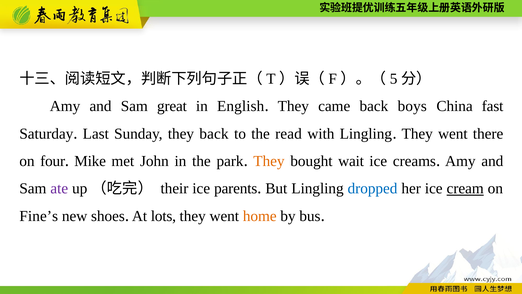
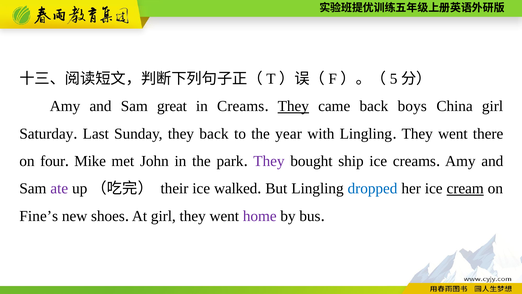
in English: English -> Creams (241, 106)
They underline: none -> present (293, 106)
China fast: fast -> girl (493, 106)
read: read -> year (289, 134)
They colour: orange -> purple (269, 161)
wait: wait -> ship (351, 161)
parents: parents -> walked (236, 188)
At lots: lots -> girl (163, 216)
home colour: orange -> purple (260, 216)
